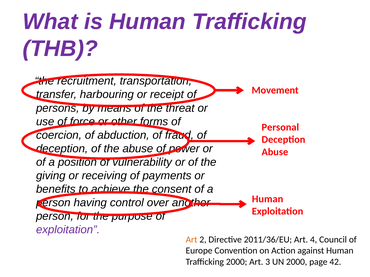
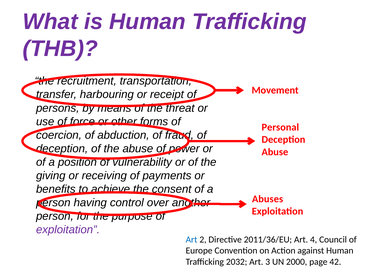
Human: Human -> Abuses (268, 199)
Art colour: orange -> blue (192, 240)
Trafficking 2000: 2000 -> 2032 (237, 262)
